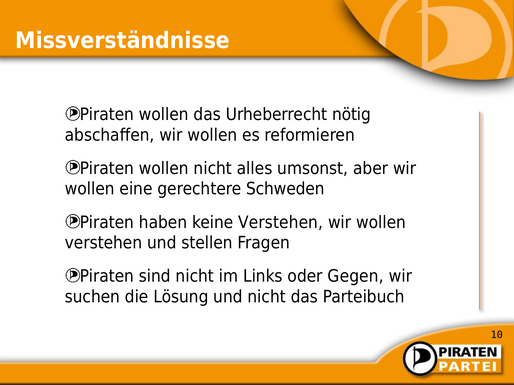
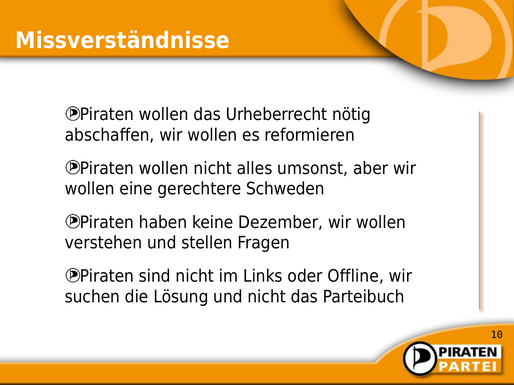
keine Verstehen: Verstehen -> Dezember (281, 223)
Gegen: Gegen -> Offline (356, 277)
